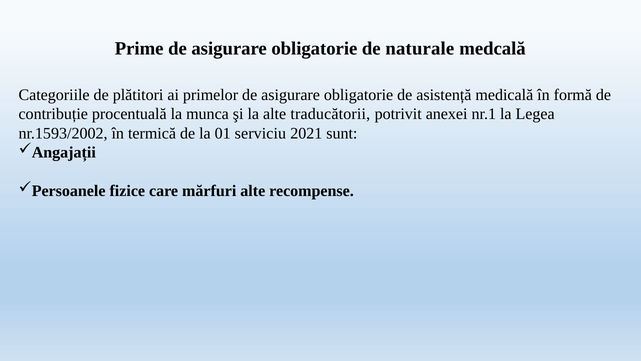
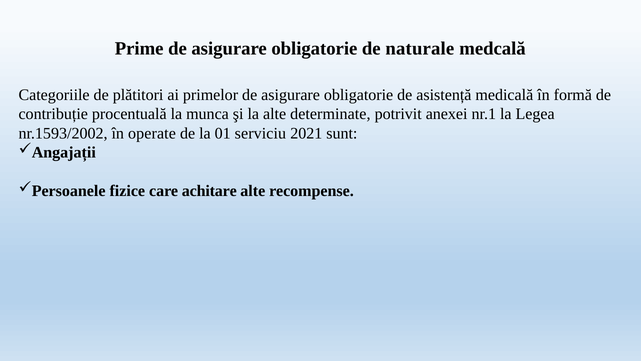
traducătorii: traducătorii -> determinate (330, 114)
termică: termică -> operate (152, 133)
mărfuri: mărfuri -> achitare (209, 191)
